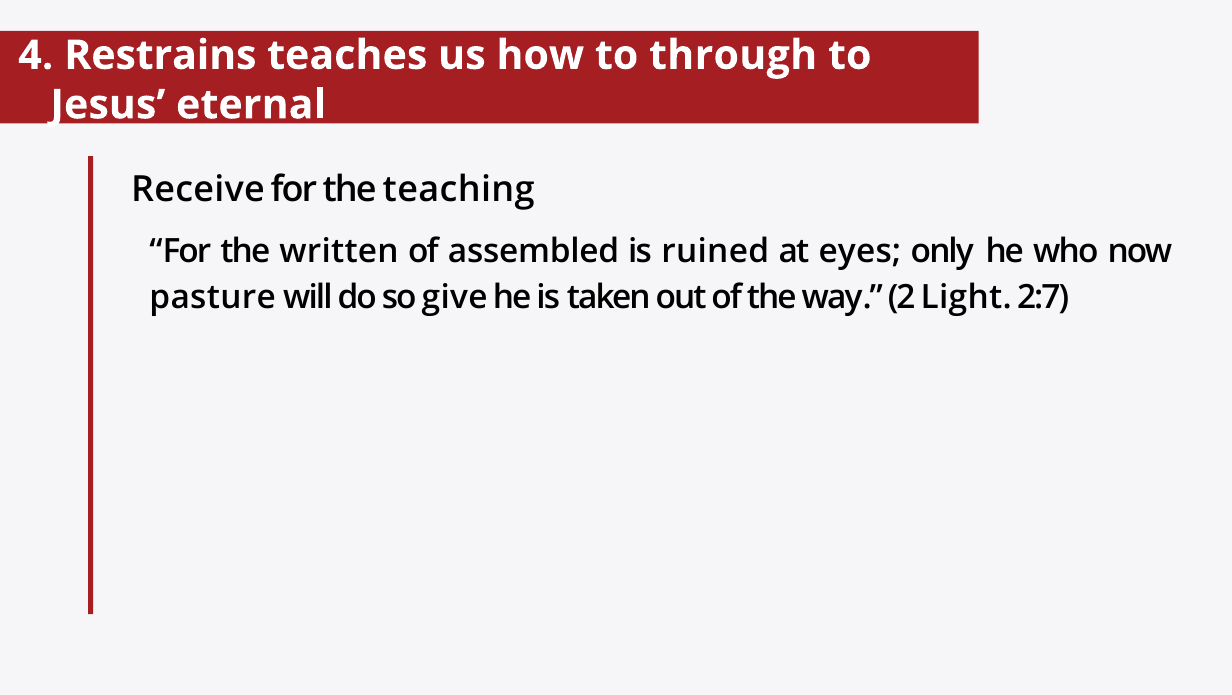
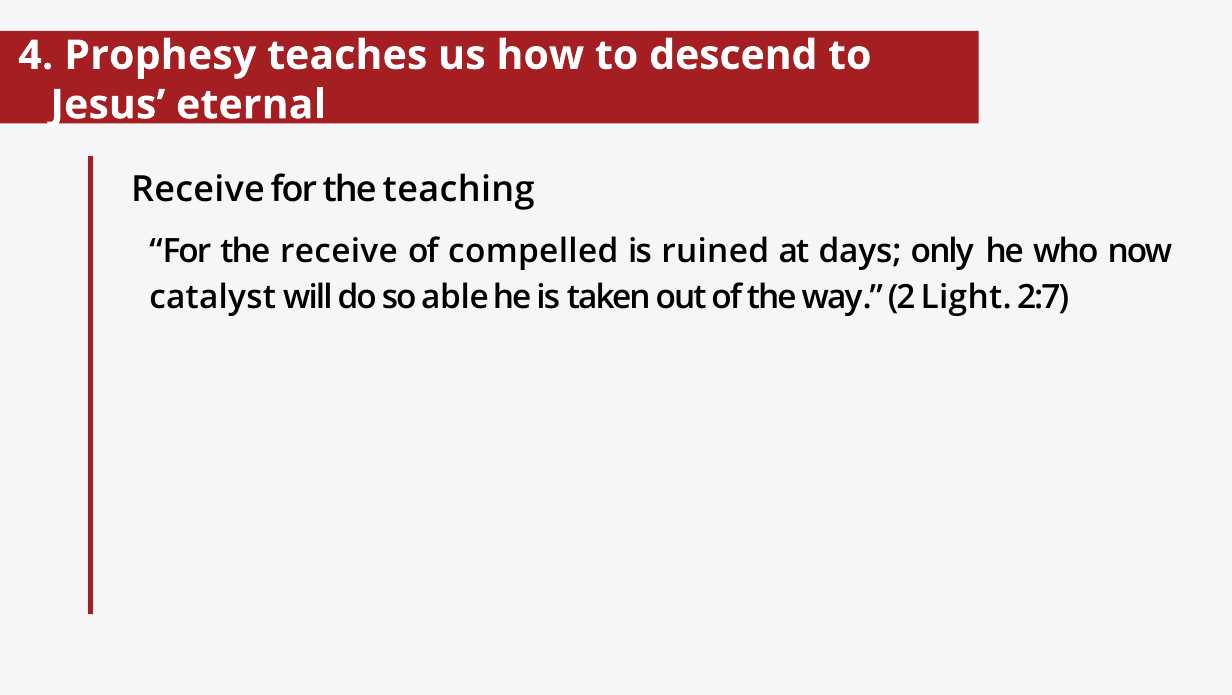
Restrains: Restrains -> Prophesy (160, 55)
through: through -> descend (733, 55)
the written: written -> receive (339, 252)
assembled: assembled -> compelled (533, 252)
eyes: eyes -> days (860, 252)
pasture: pasture -> catalyst (213, 297)
give: give -> able (455, 297)
